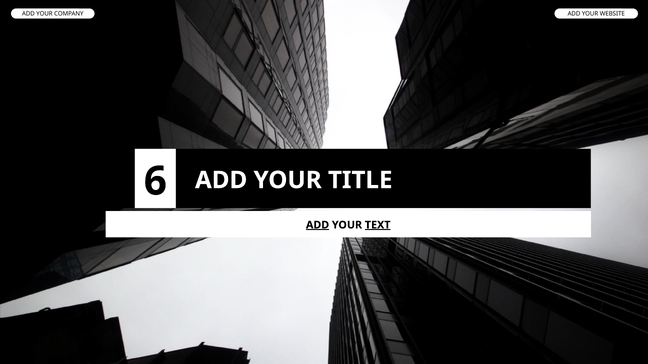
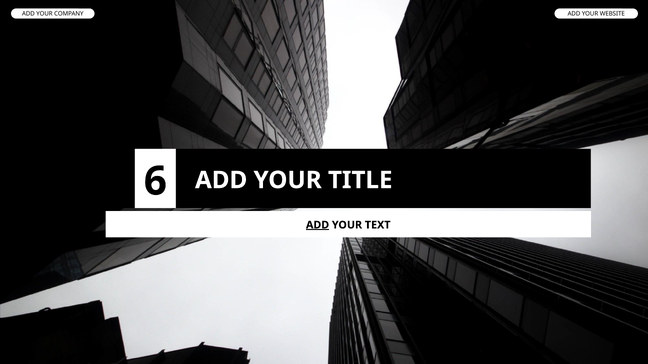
TEXT underline: present -> none (378, 225)
